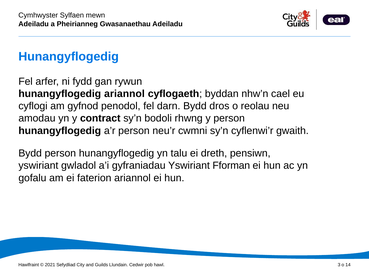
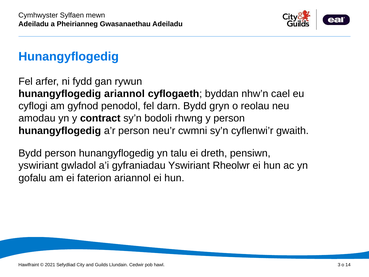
dros: dros -> gryn (219, 106)
Fforman: Fforman -> Rheolwr (231, 165)
